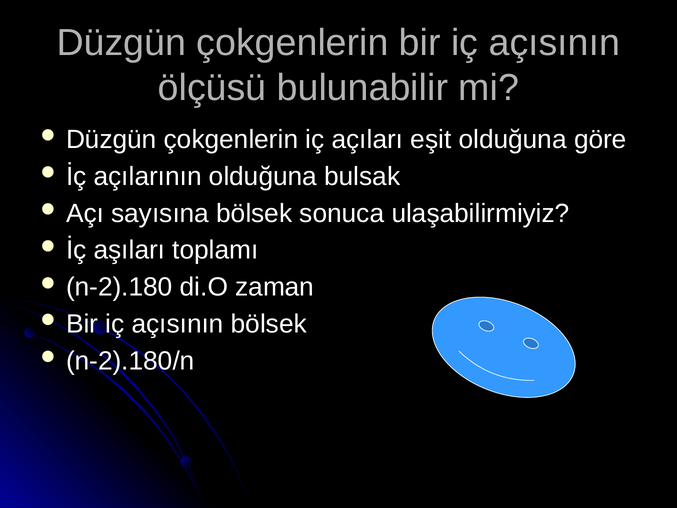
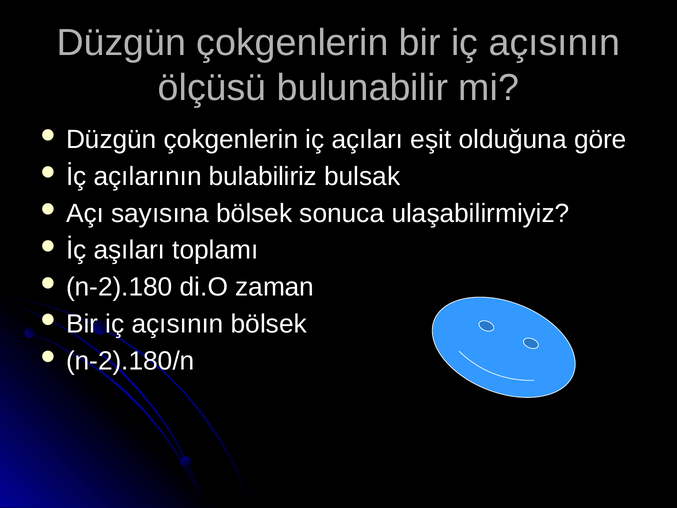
açılarının olduğuna: olduğuna -> bulabiliriz (263, 176)
